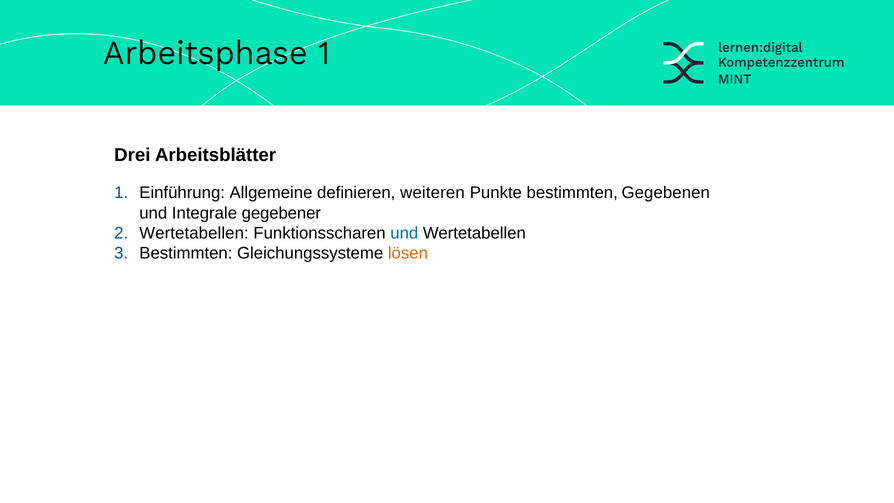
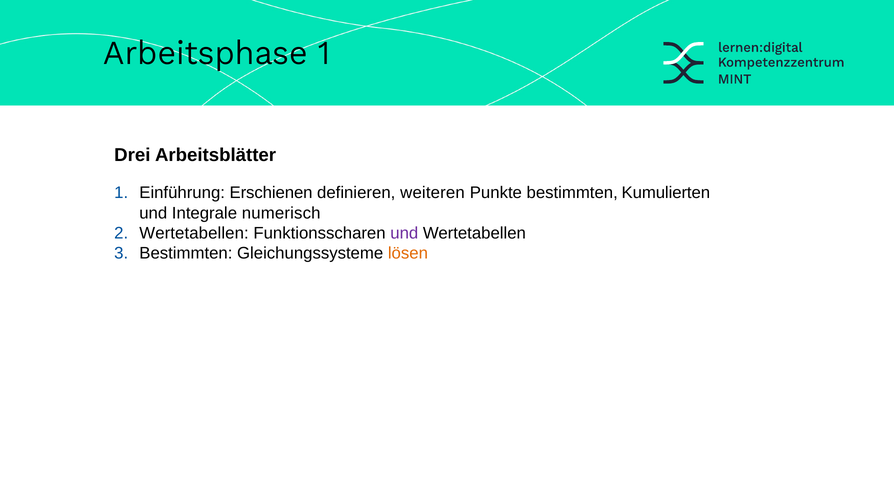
Allgemeine: Allgemeine -> Erschienen (271, 193)
Gegebenen: Gegebenen -> Kumulierten (666, 193)
gegebener: gegebener -> numerisch (281, 213)
und colour: blue -> purple (404, 233)
